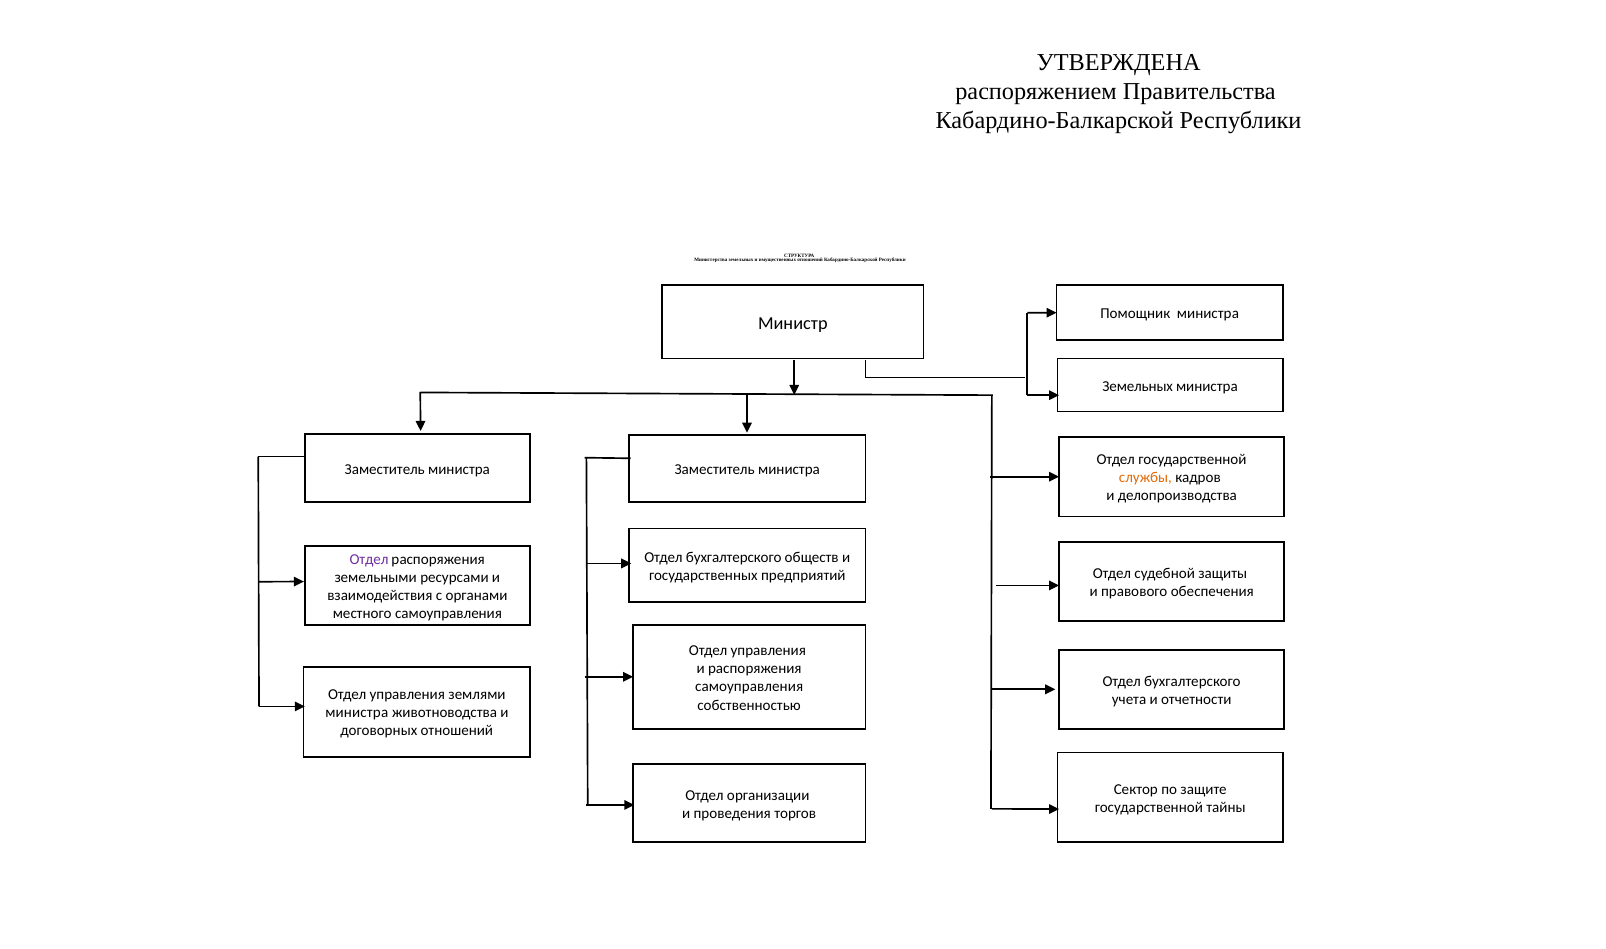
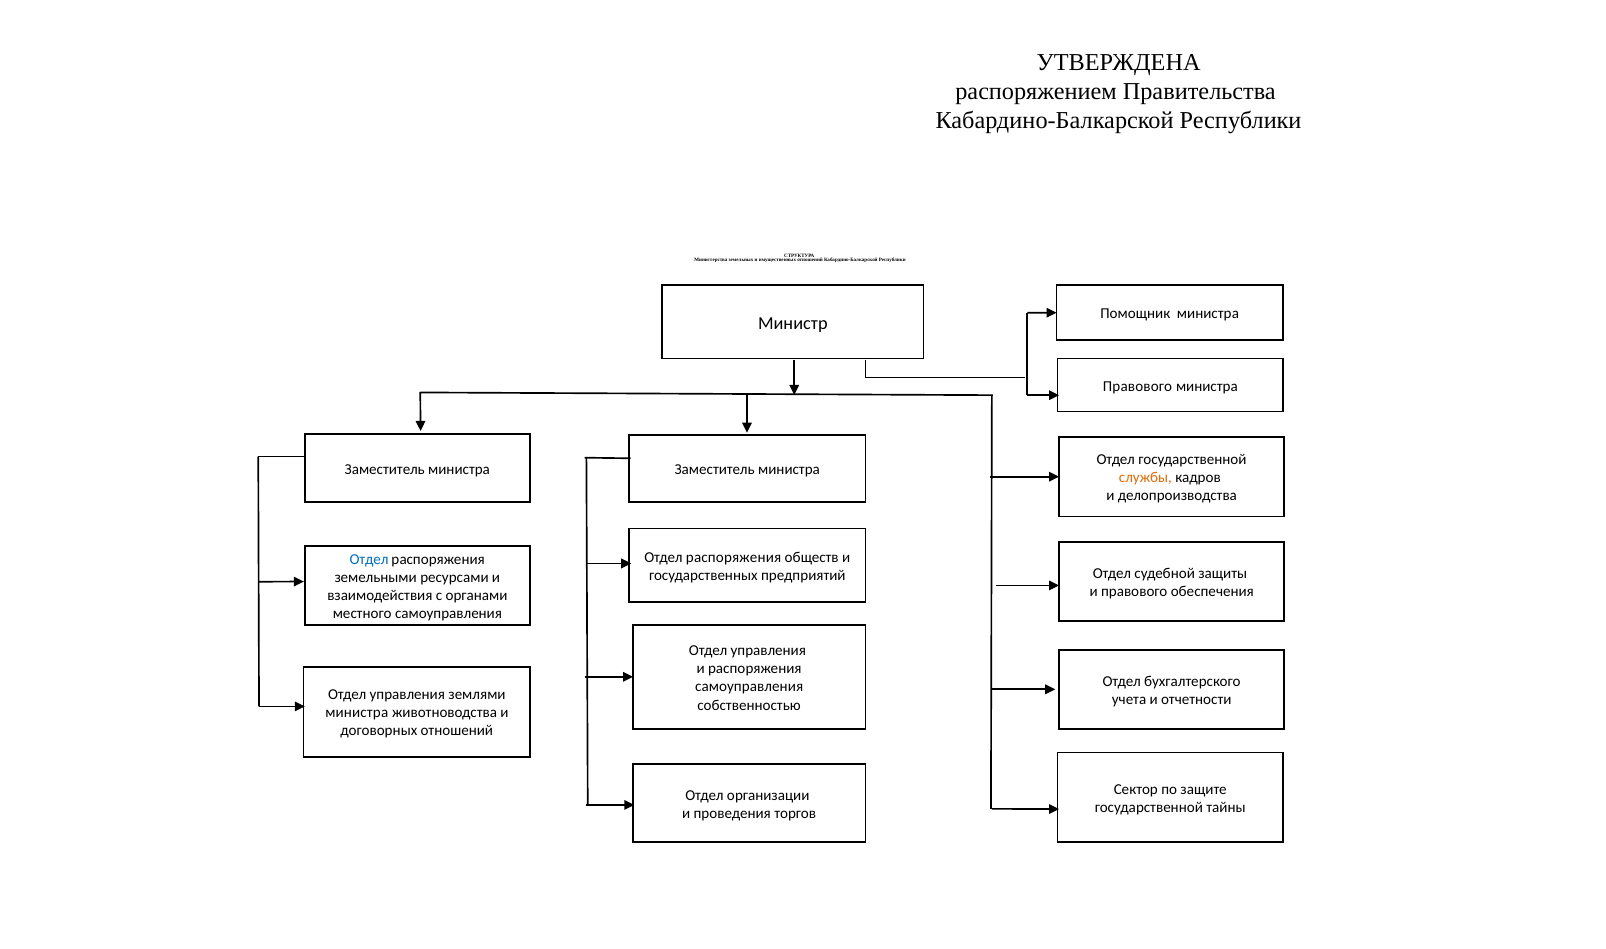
Земельных: Земельных -> Правового (1138, 386)
бухгалтерского: бухгалтерского -> распоряжения (734, 557)
Отдел colour: purple -> blue (369, 559)
